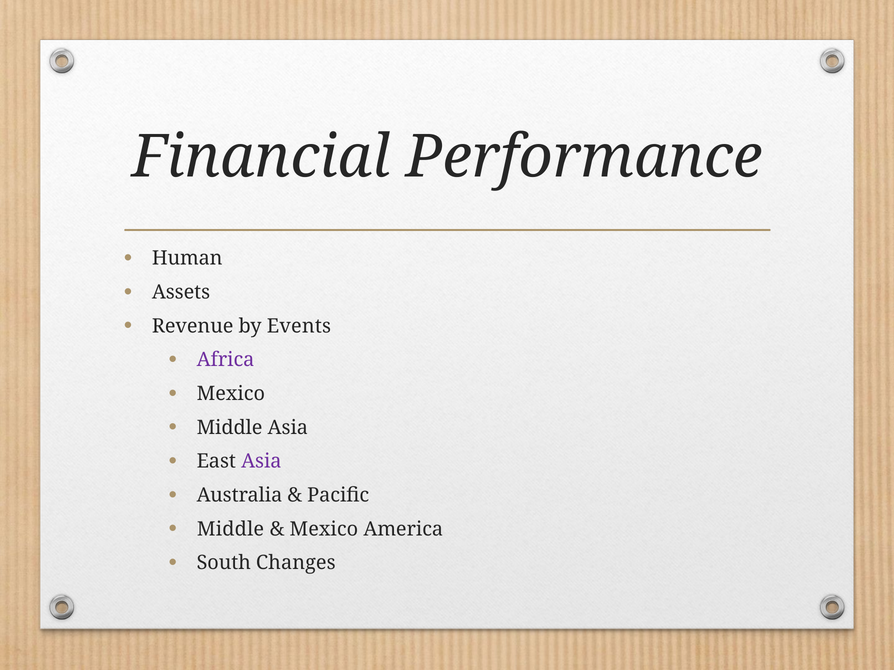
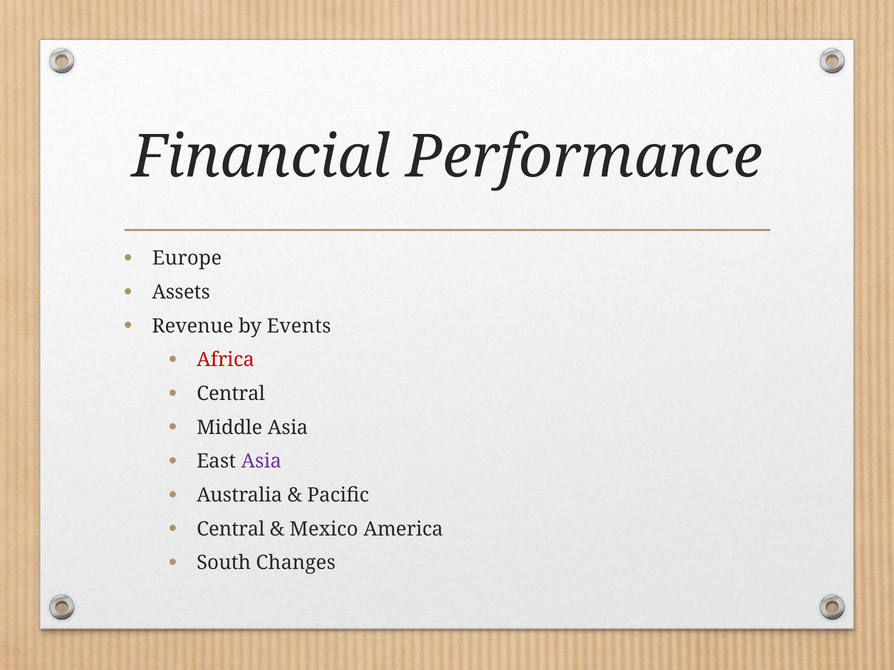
Human: Human -> Europe (187, 259)
Africa colour: purple -> red (226, 360)
Mexico: Mexico -> Central (231, 394)
Middle: Middle -> Central (231, 529)
